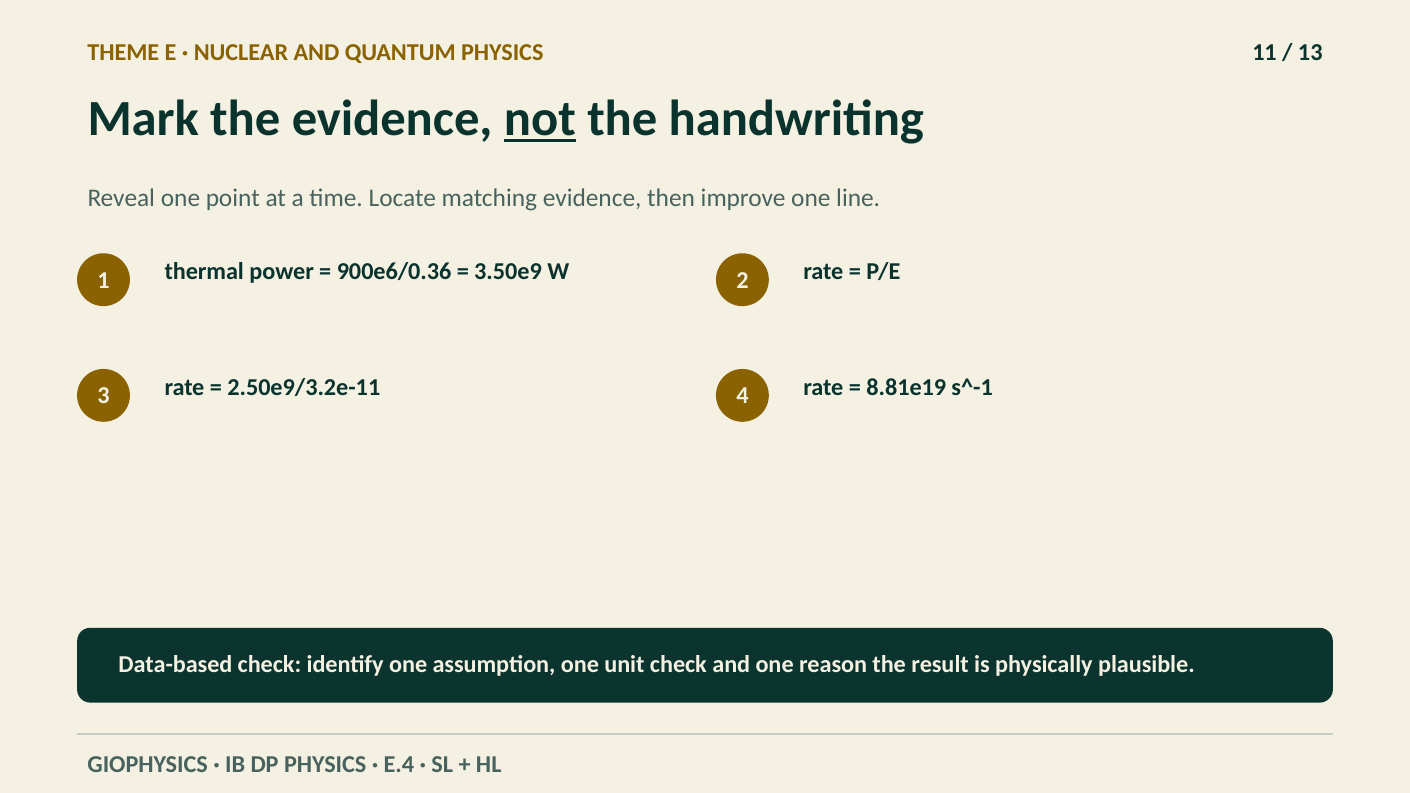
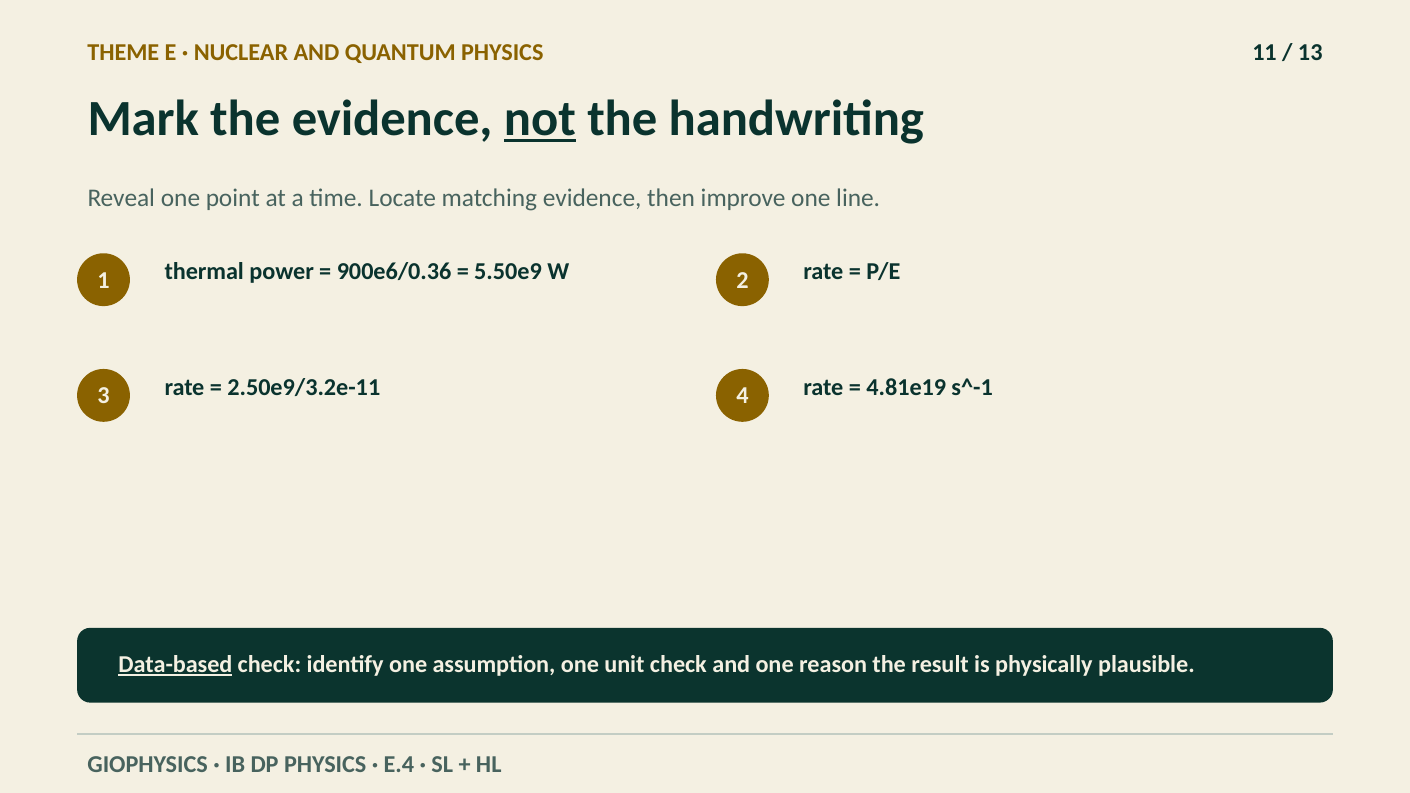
3.50e9: 3.50e9 -> 5.50e9 (508, 271)
8.81e19: 8.81e19 -> 4.81e19 (906, 387)
Data-based underline: none -> present (175, 665)
